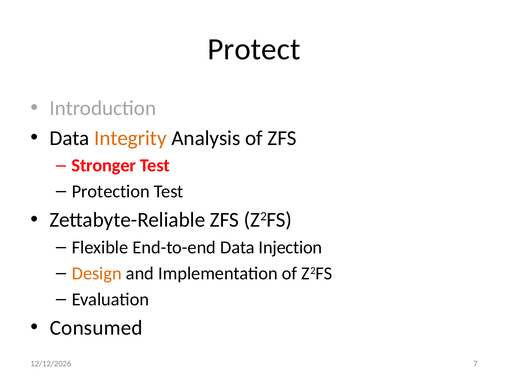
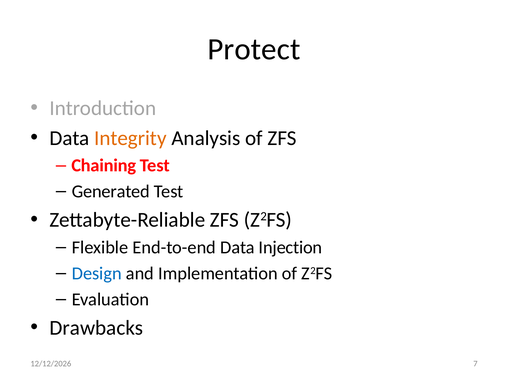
Stronger: Stronger -> Chaining (104, 166)
Protection: Protection -> Generated (111, 192)
Design colour: orange -> blue (97, 273)
Consumed: Consumed -> Drawbacks (96, 328)
